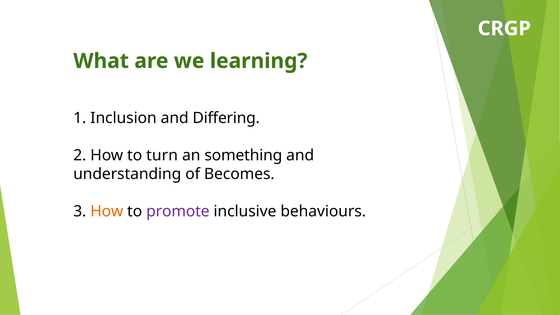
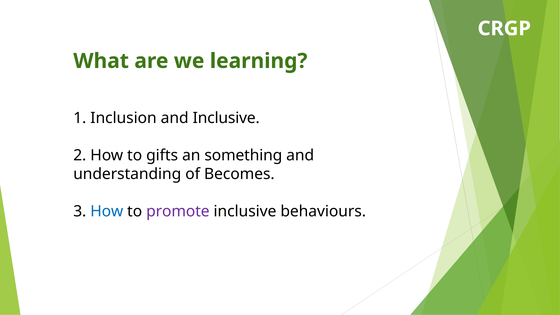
and Differing: Differing -> Inclusive (226, 118)
turn: turn -> gifts (162, 156)
How colour: orange -> blue (107, 211)
